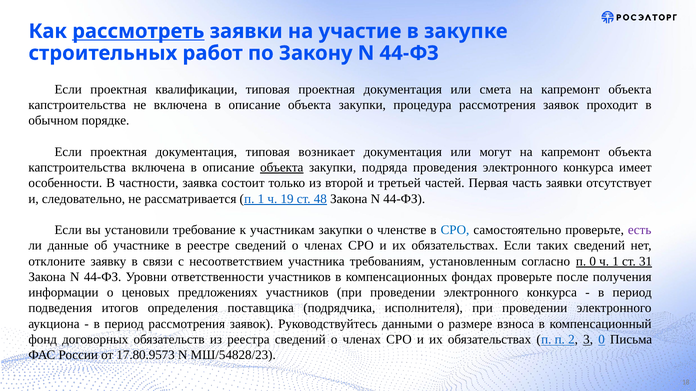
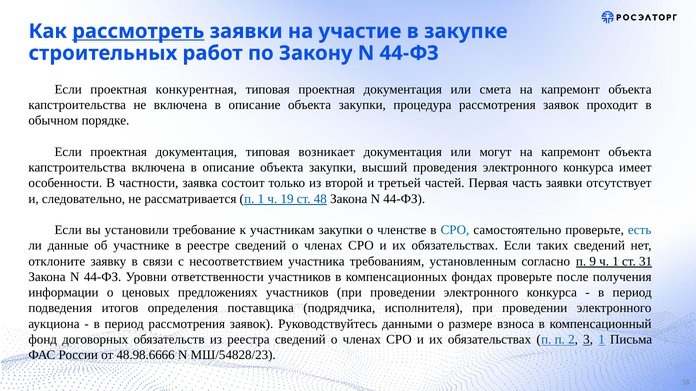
квалификации: квалификации -> конкурентная (196, 89)
объекта underline: present -> none (282, 168)
подряда: подряда -> высший (385, 168)
есть colour: purple -> blue (640, 230)
п 0: 0 -> 9 (593, 262)
3 0: 0 -> 1 (602, 340)
17.80.9573: 17.80.9573 -> 48.98.6666 (146, 356)
